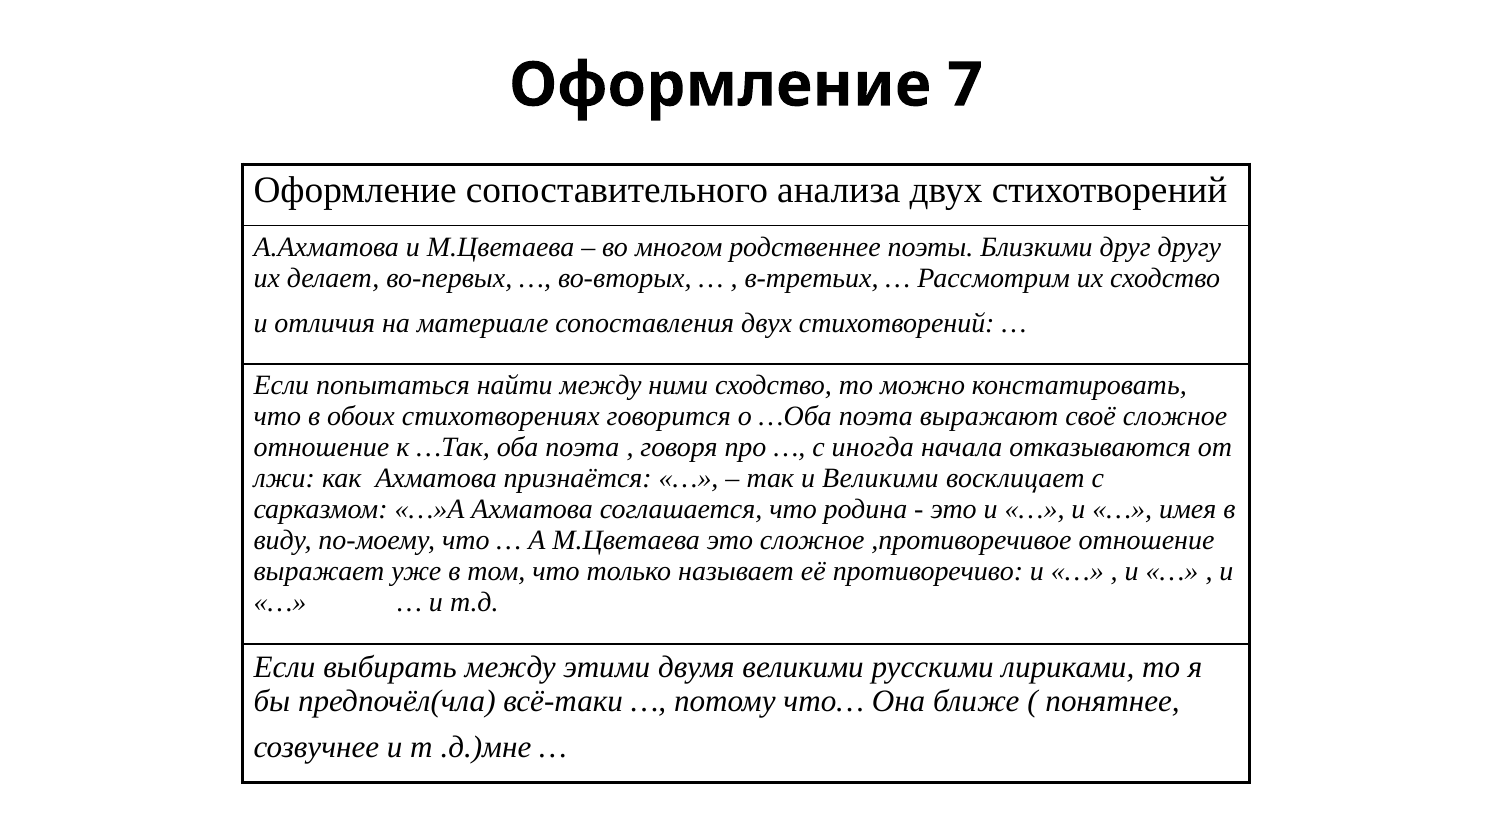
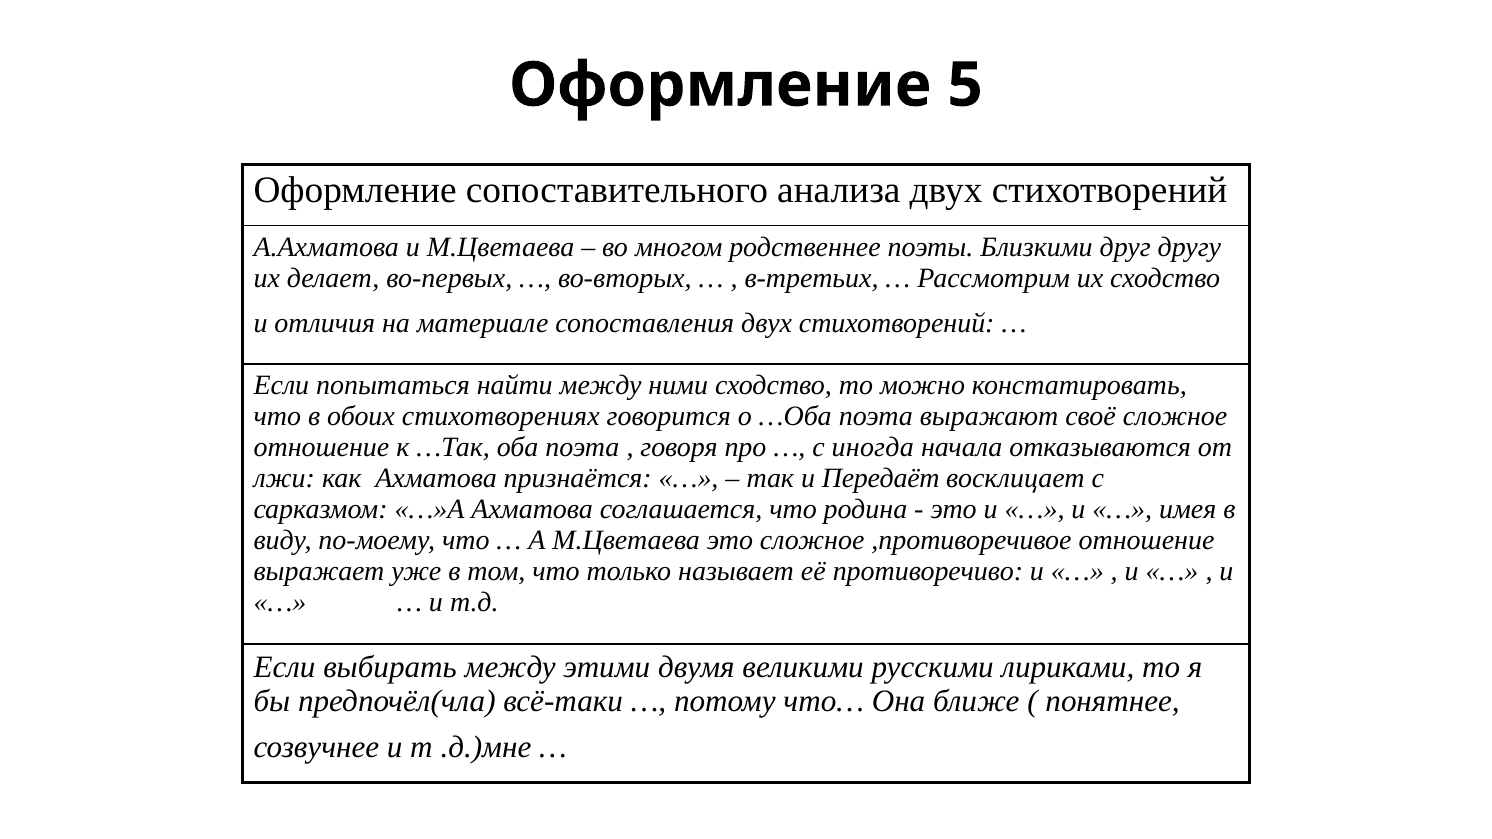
7: 7 -> 5 (965, 85)
и Великими: Великими -> Передаёт (881, 478)
